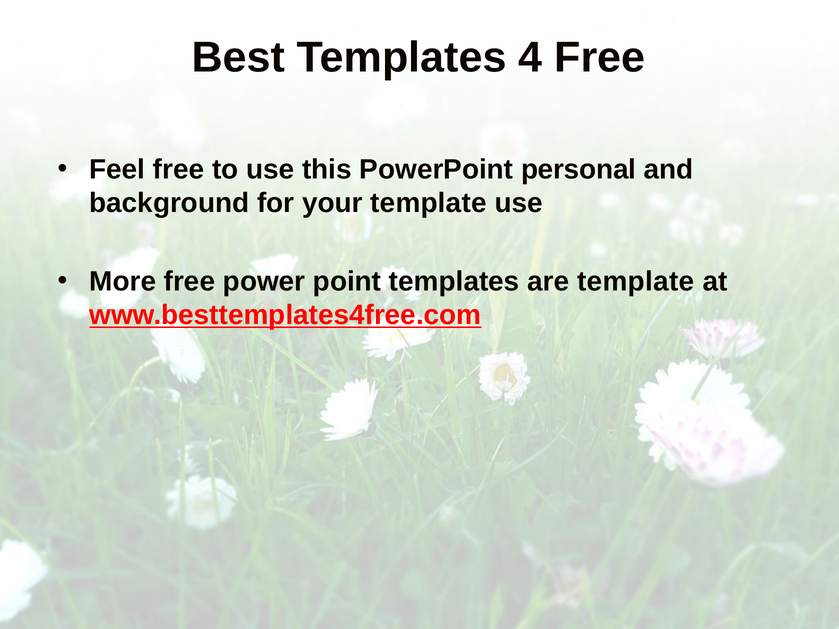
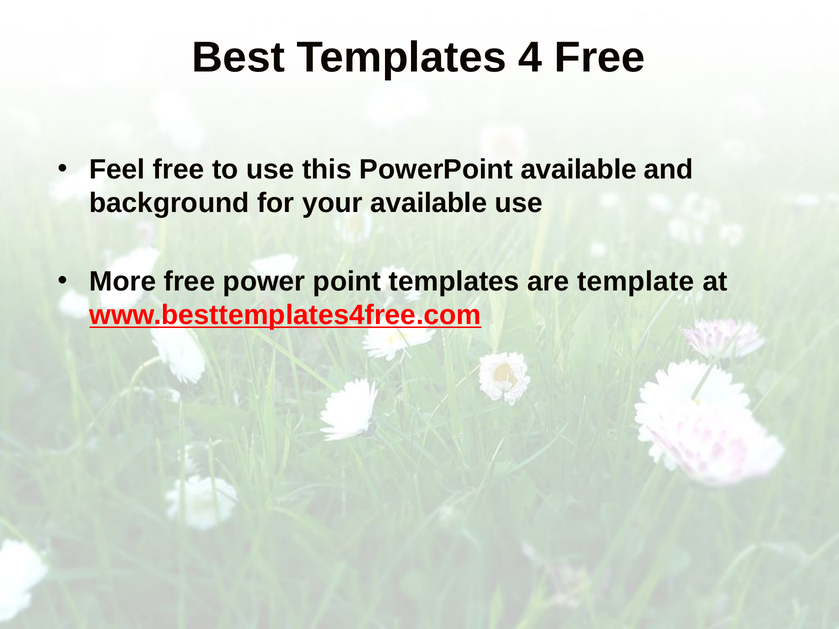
PowerPoint personal: personal -> available (579, 170)
your template: template -> available (429, 203)
